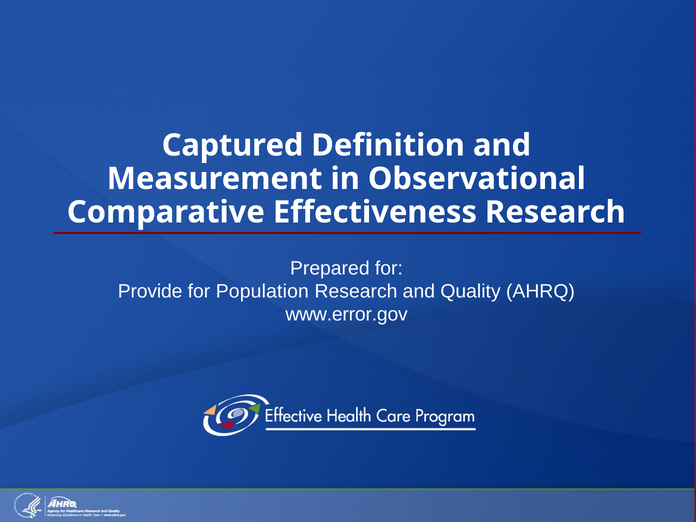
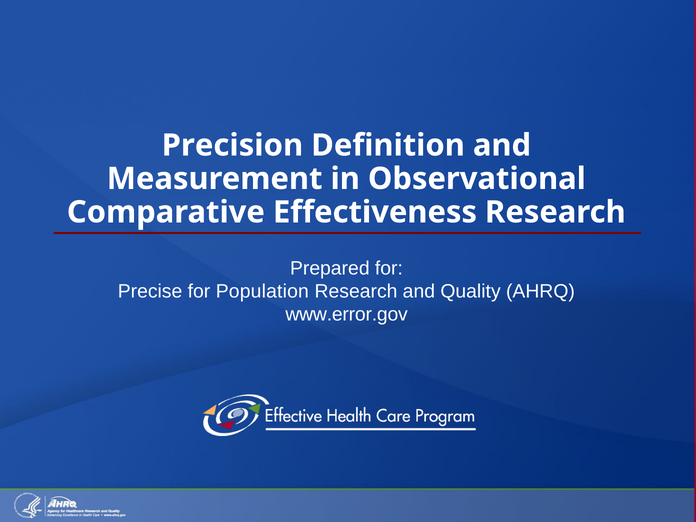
Captured: Captured -> Precision (232, 145)
Provide: Provide -> Precise (150, 291)
